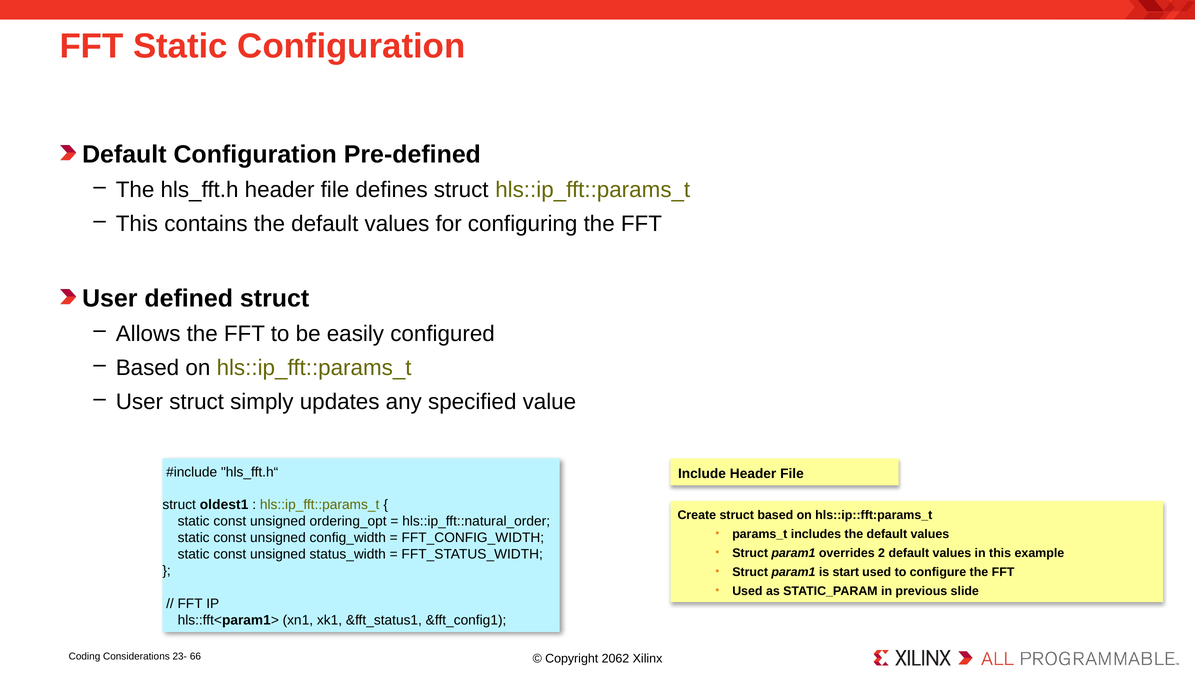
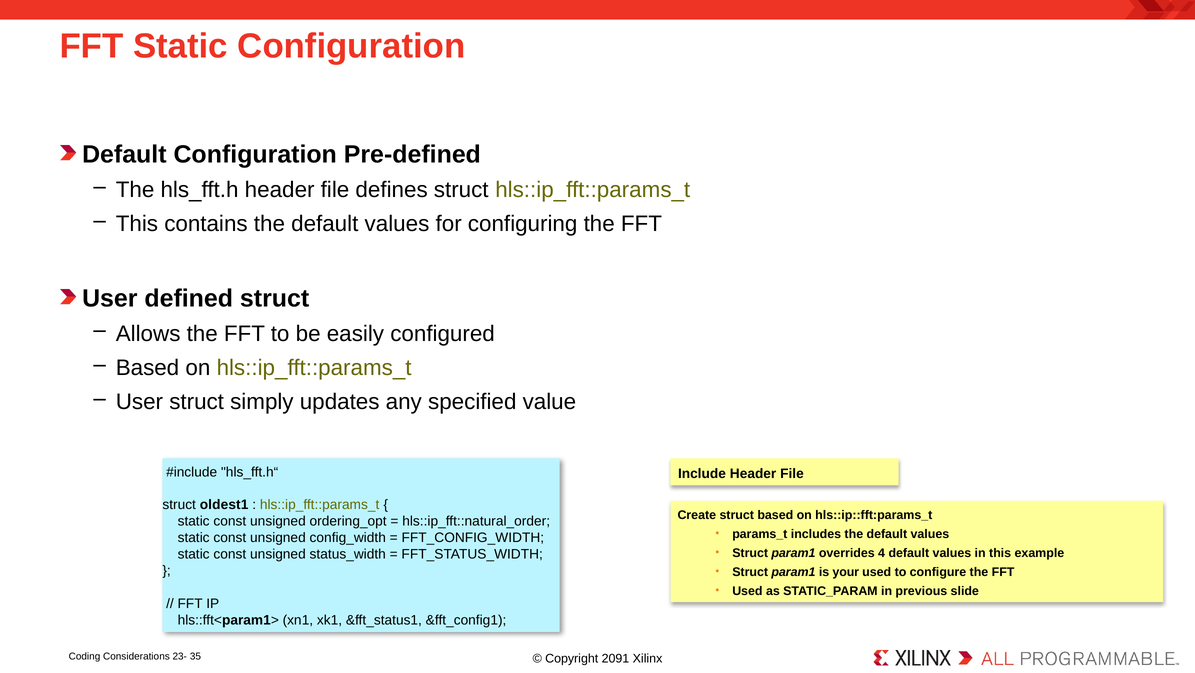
2: 2 -> 4 (882, 553)
start: start -> your (846, 571)
66: 66 -> 35 (195, 656)
2062: 2062 -> 2091 (615, 658)
